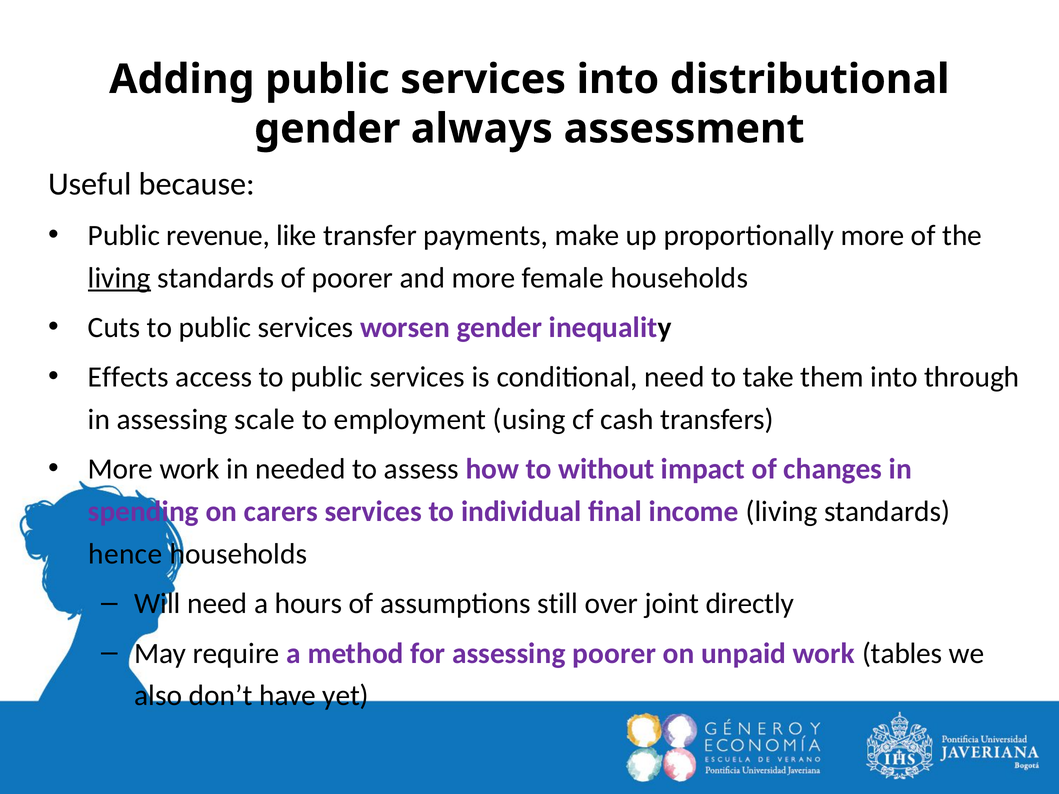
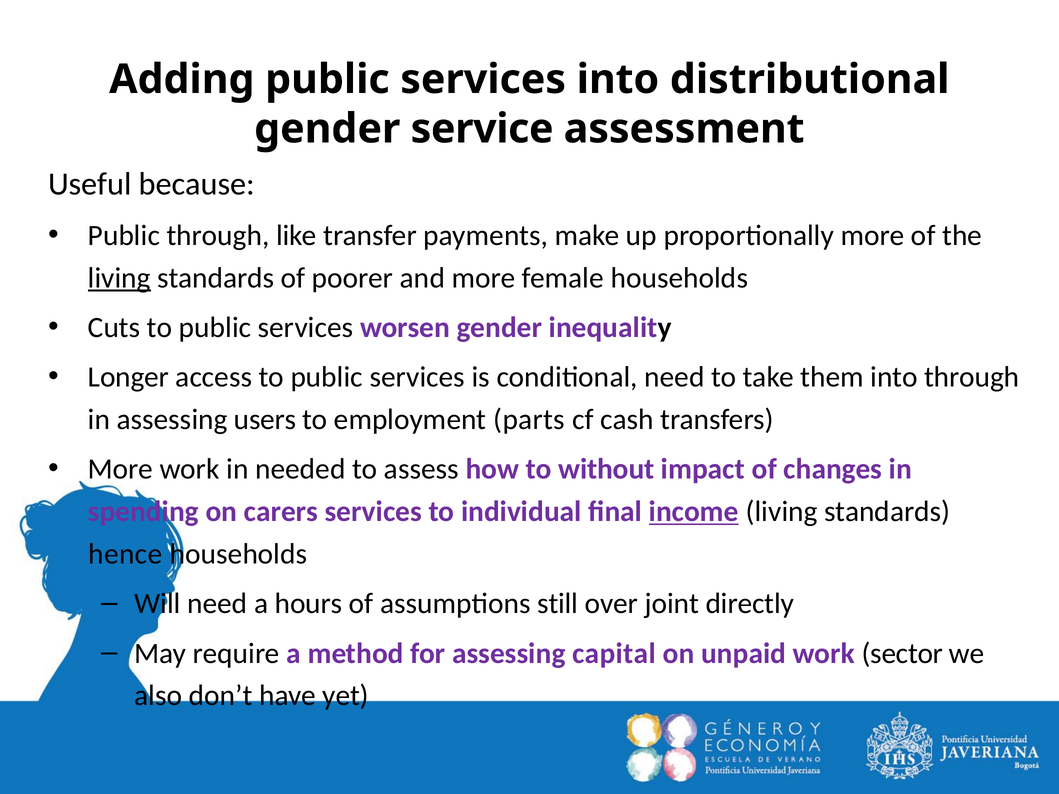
always: always -> service (482, 129)
Public revenue: revenue -> through (218, 236)
Effects: Effects -> Longer (128, 377)
scale: scale -> users (265, 420)
using: using -> parts (529, 420)
income underline: none -> present (694, 512)
assessing poorer: poorer -> capital (614, 653)
tables: tables -> sector (902, 653)
